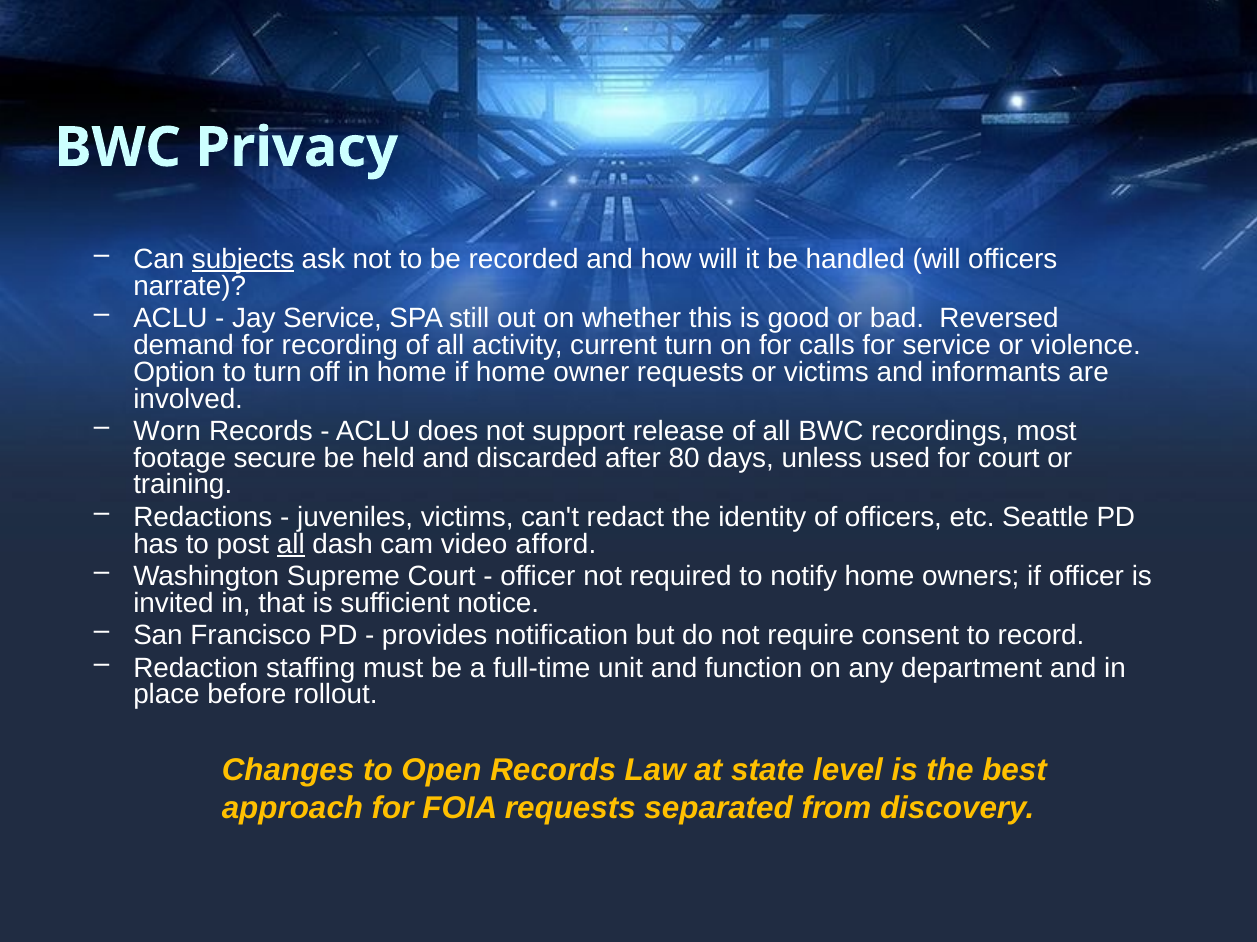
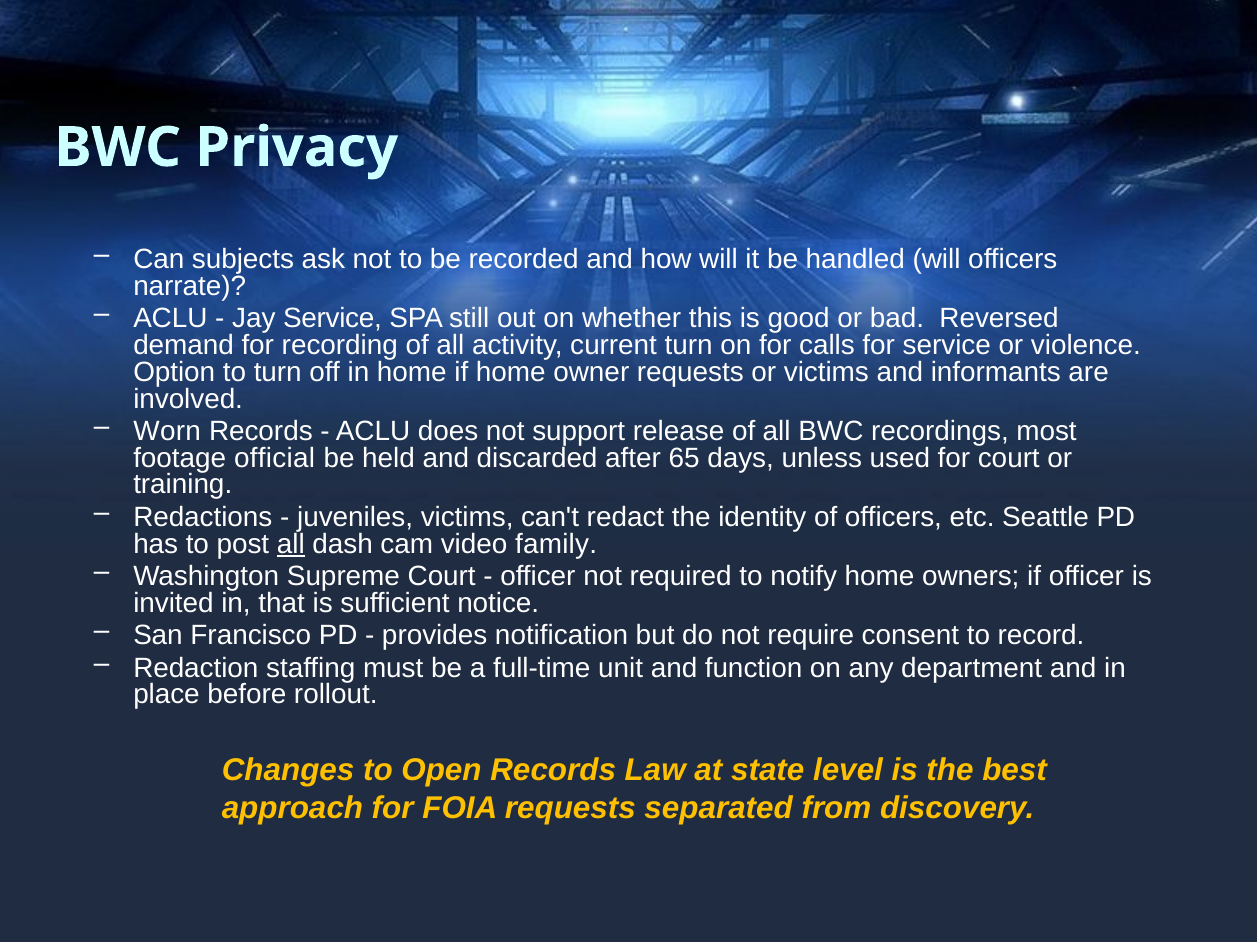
subjects underline: present -> none (243, 259)
secure: secure -> official (275, 458)
80: 80 -> 65 (684, 458)
afford: afford -> family (556, 544)
